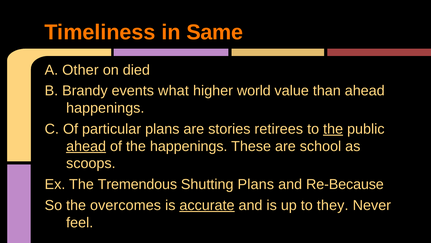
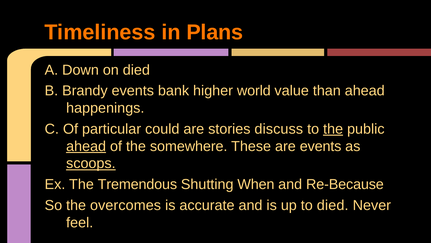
Same: Same -> Plans (215, 32)
Other: Other -> Down (80, 70)
what: what -> bank (174, 91)
particular plans: plans -> could (162, 129)
retirees: retirees -> discuss (279, 129)
the happenings: happenings -> somewhere (189, 146)
are school: school -> events (321, 146)
scoops underline: none -> present (91, 163)
Shutting Plans: Plans -> When (256, 184)
accurate underline: present -> none (207, 205)
to they: they -> died (333, 205)
